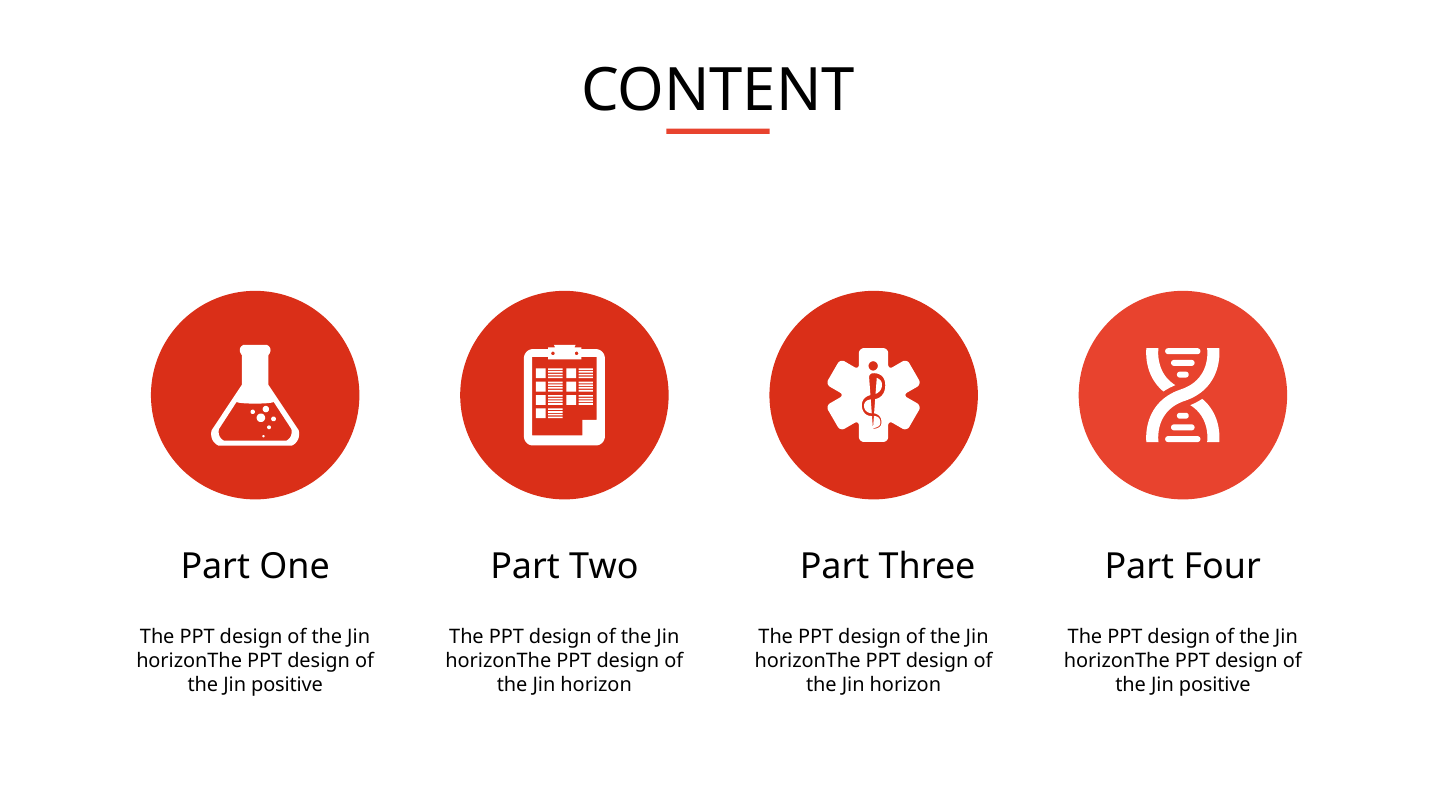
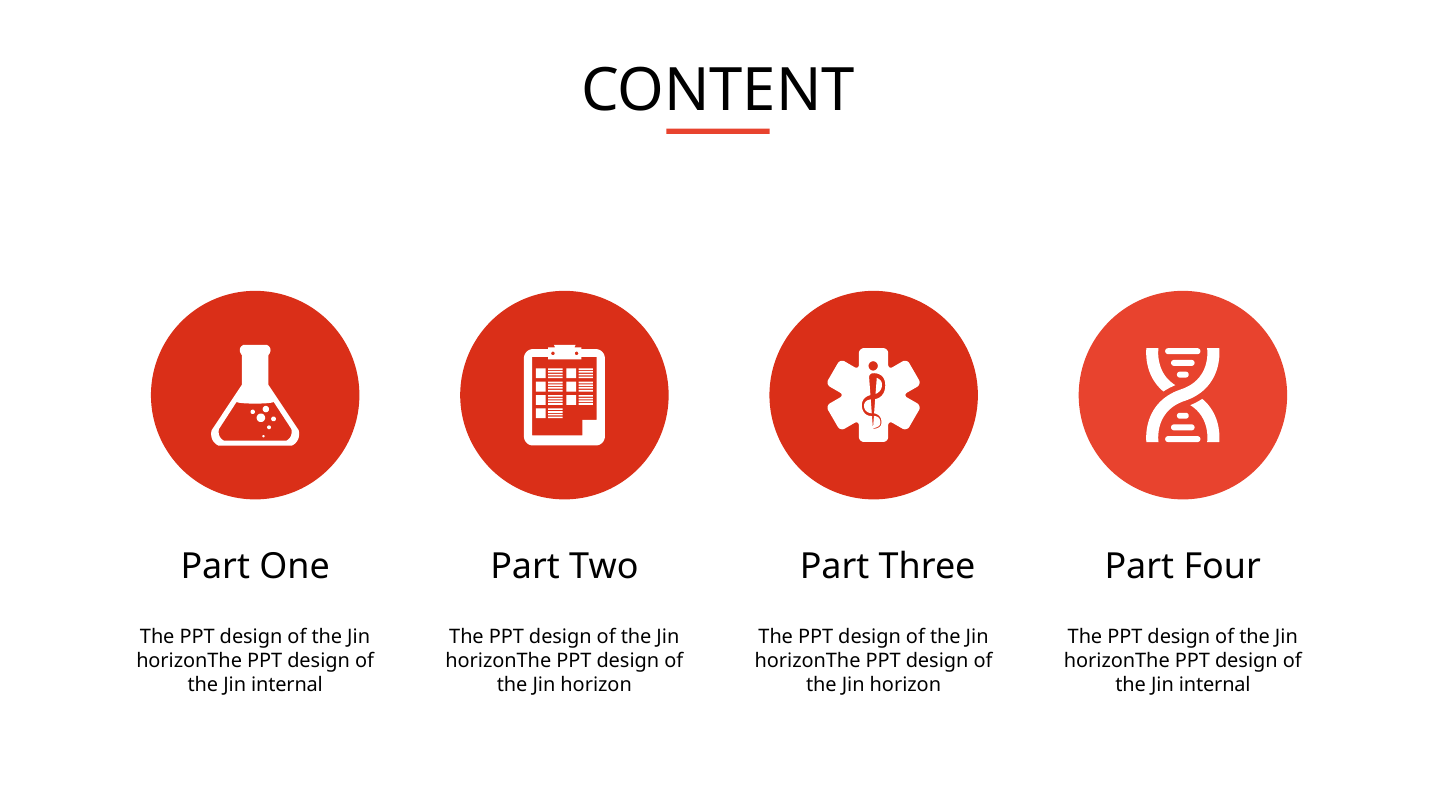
positive: positive -> internal (287, 685)
positive: positive -> internal (1215, 685)
